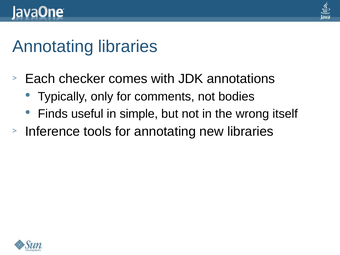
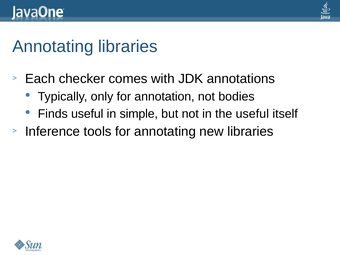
comments: comments -> annotation (164, 97)
the wrong: wrong -> useful (252, 114)
